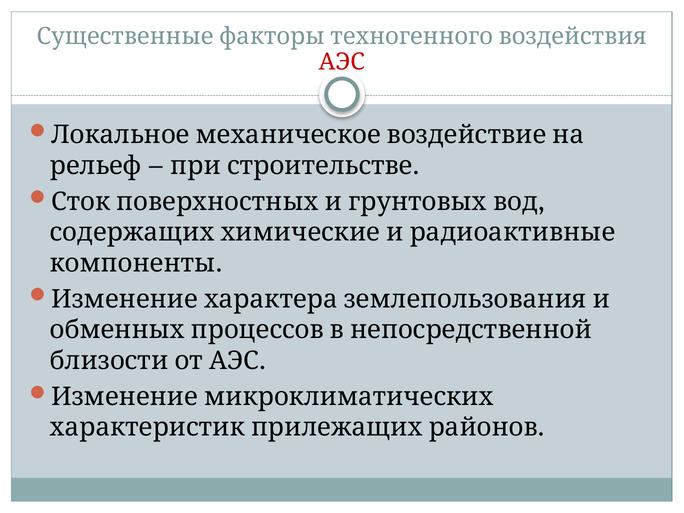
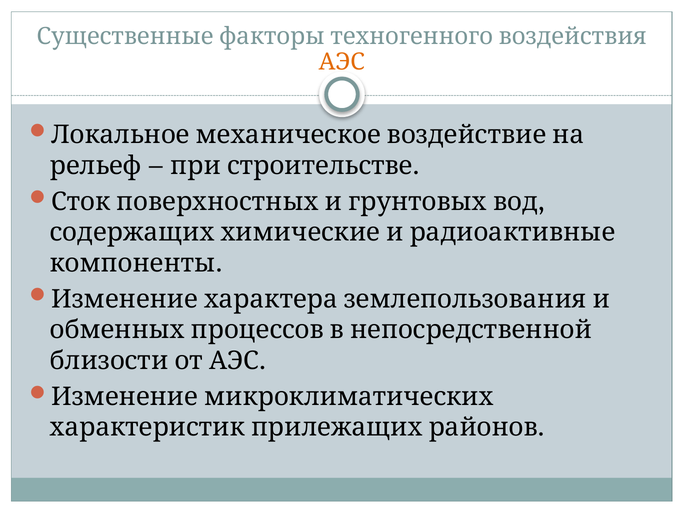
АЭС colour: red -> orange (342, 62)
